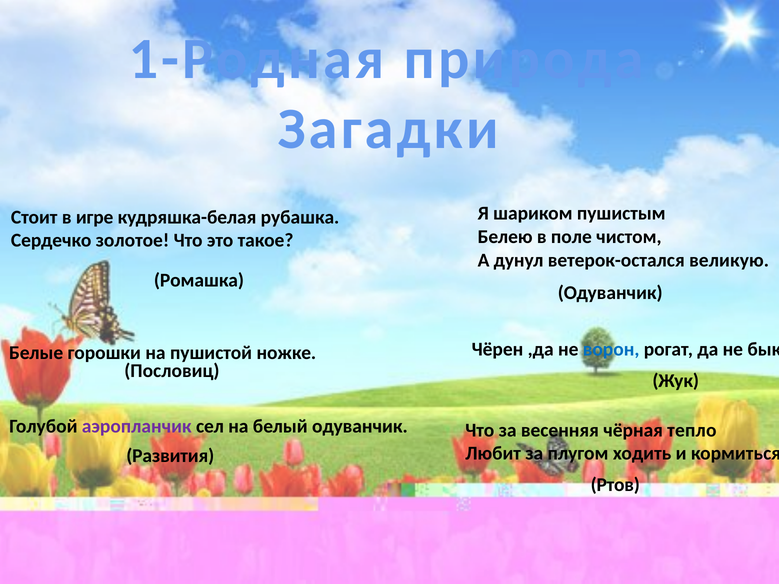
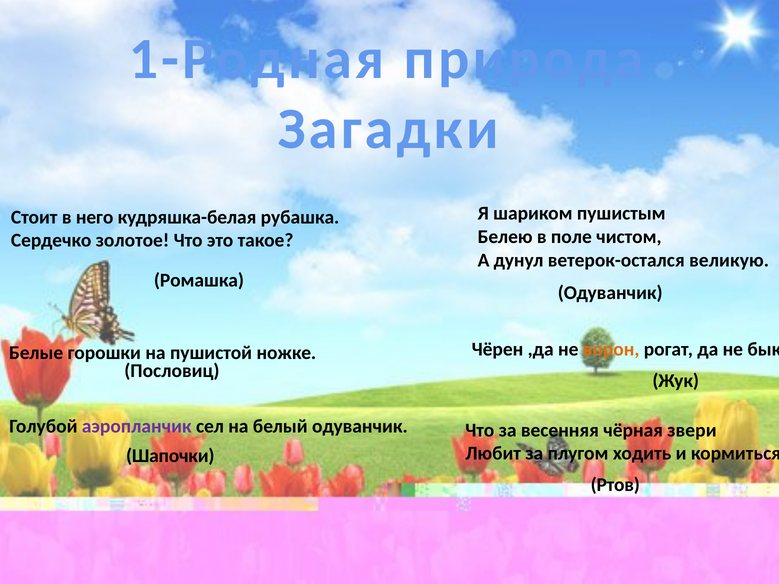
игре: игре -> него (95, 217)
ворон colour: blue -> orange (611, 349)
тепло: тепло -> звери (692, 430)
Развития: Развития -> Шапочки (170, 456)
